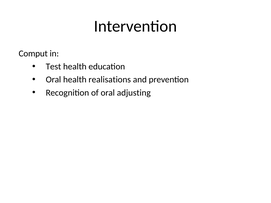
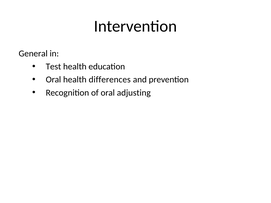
Comput: Comput -> General (33, 54)
realisations: realisations -> differences (110, 80)
